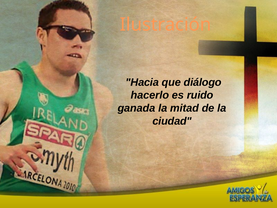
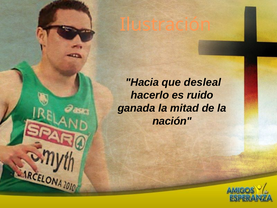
diálogo: diálogo -> desleal (203, 82)
ciudad: ciudad -> nación (172, 121)
